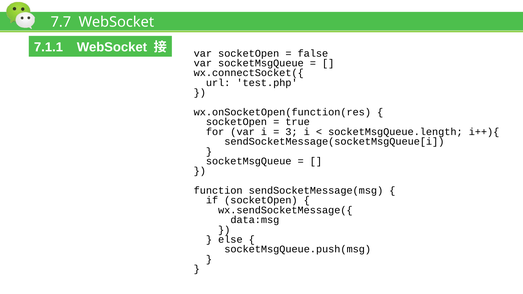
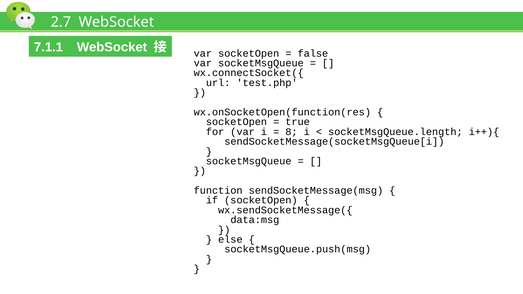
7.7: 7.7 -> 2.7 (61, 22)
3: 3 -> 8 (291, 132)
